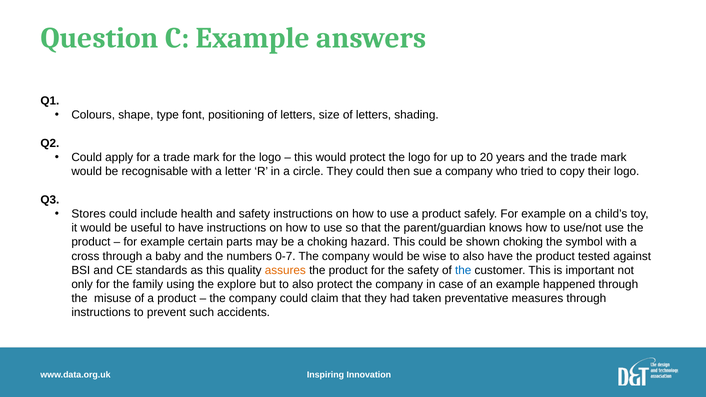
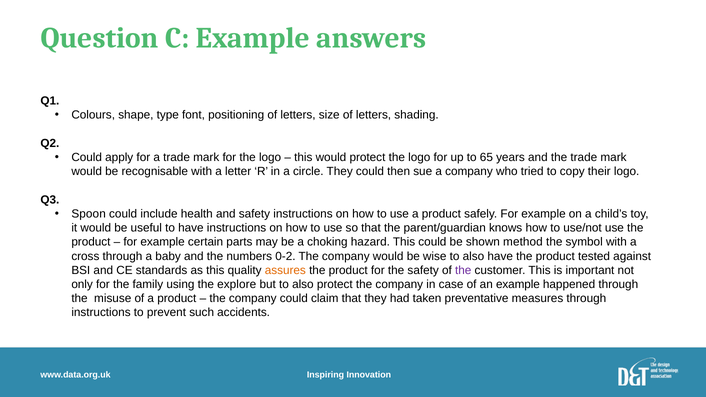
20: 20 -> 65 (486, 157)
Stores: Stores -> Spoon (89, 214)
shown choking: choking -> method (523, 242)
0-7: 0-7 -> 0-2 (285, 256)
the colour: blue -> purple (463, 270)
